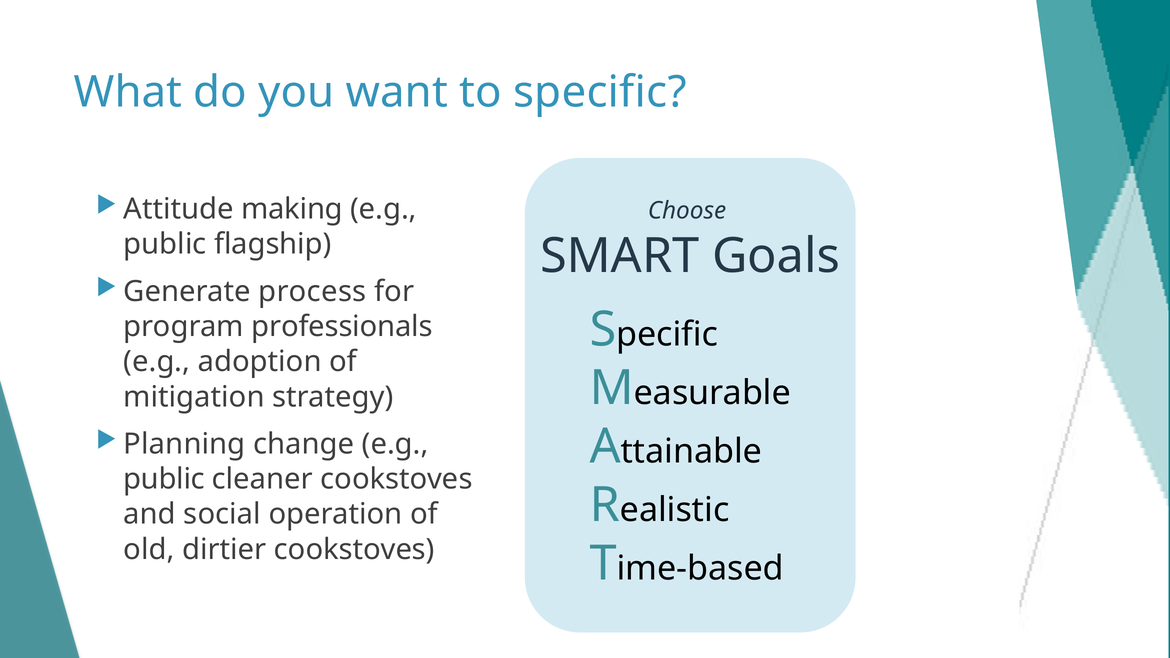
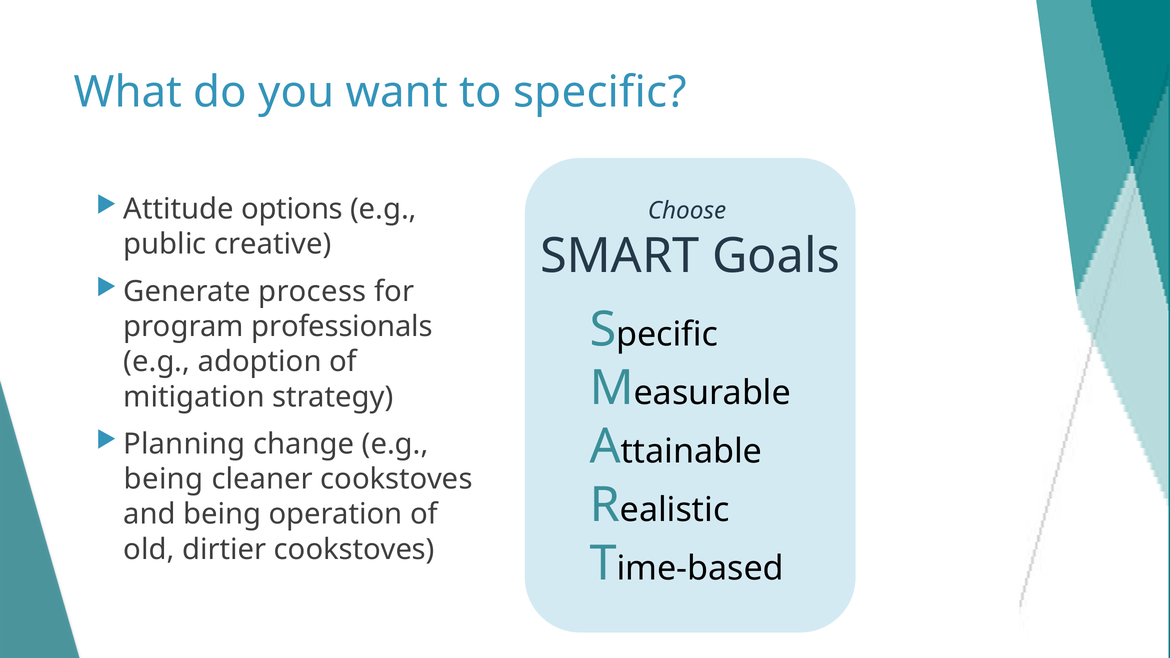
making: making -> options (292, 209)
flagship: flagship -> creative (273, 244)
public: public -> being (164, 479)
and social: social -> being (222, 514)
